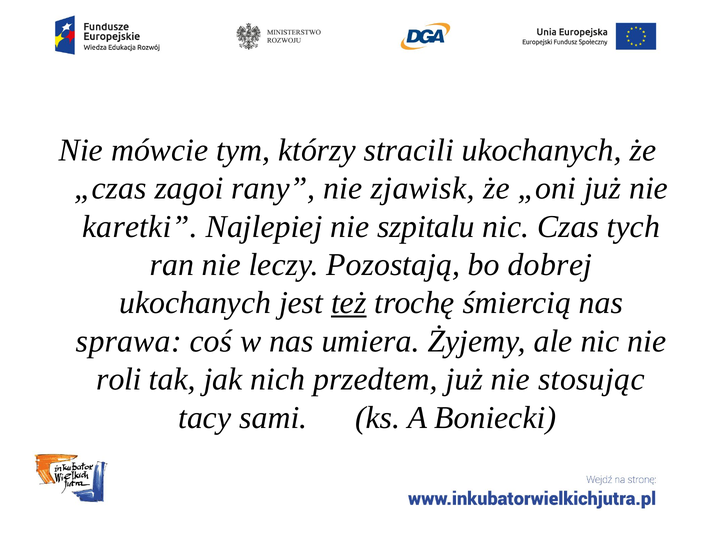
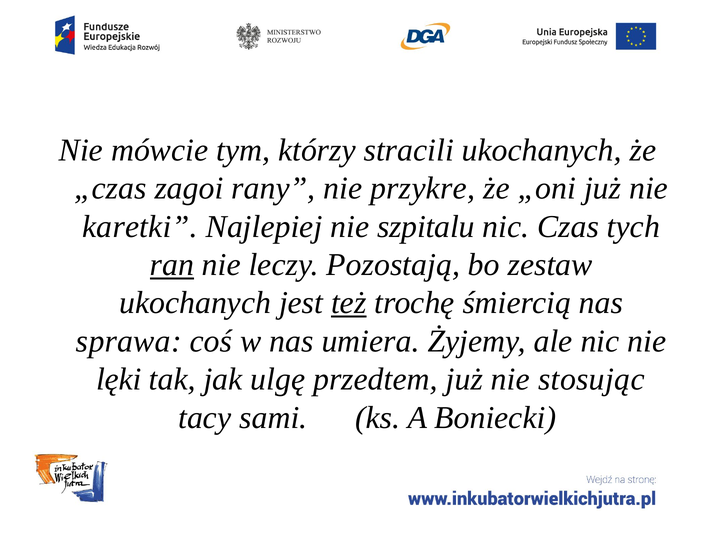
zjawisk: zjawisk -> przykre (423, 188)
ran underline: none -> present (172, 265)
dobrej: dobrej -> zestaw (550, 265)
roli: roli -> lęki (119, 379)
nich: nich -> ulgę (278, 379)
